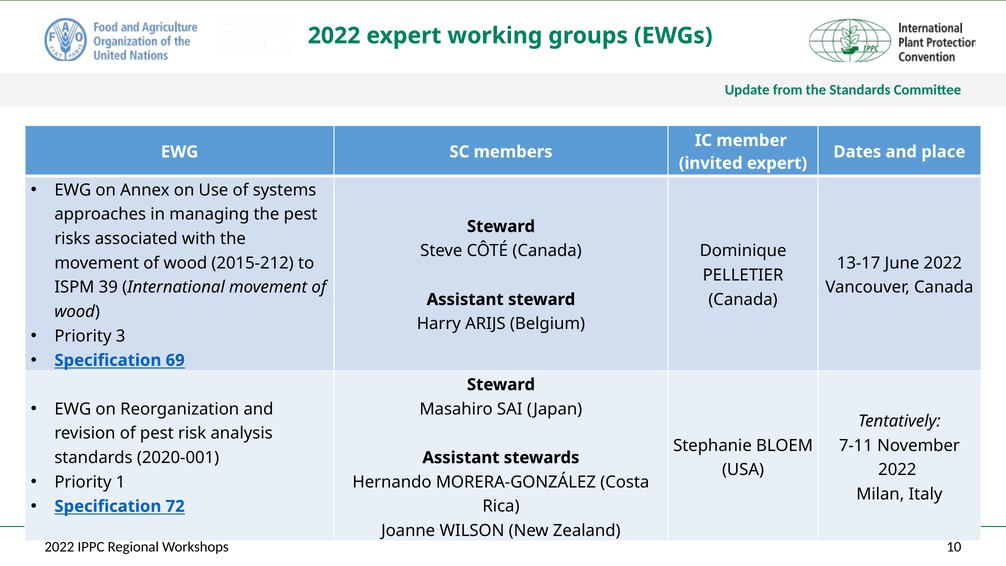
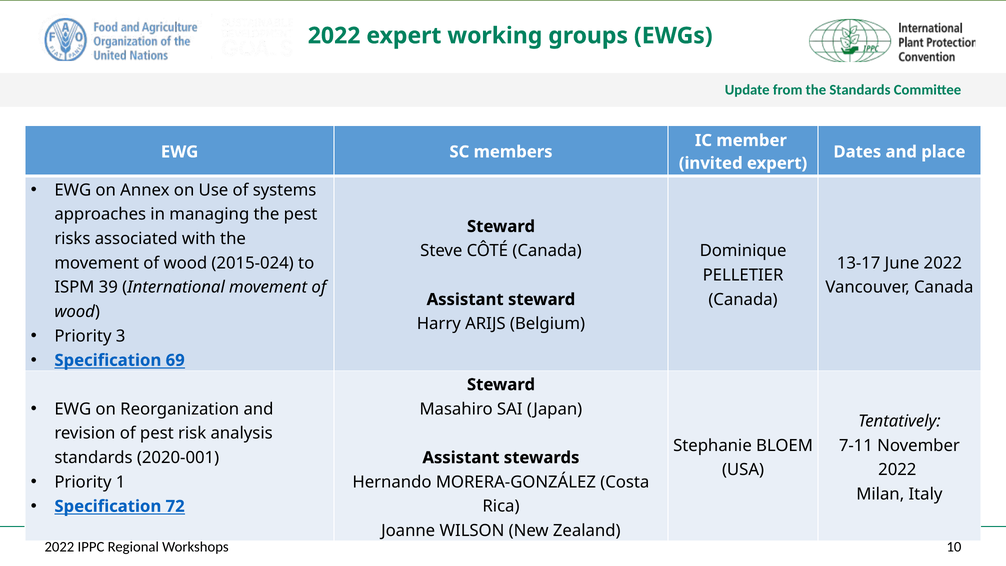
2015-212: 2015-212 -> 2015-024 (253, 263)
